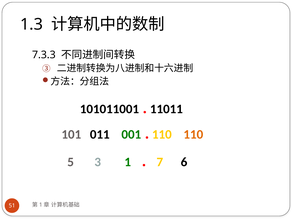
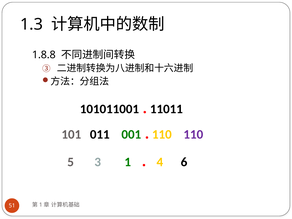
7.3.3: 7.3.3 -> 1.8.8 (44, 55)
110 colour: orange -> purple (193, 134)
7: 7 -> 4 (160, 162)
